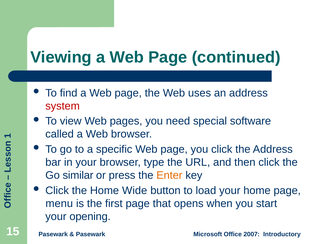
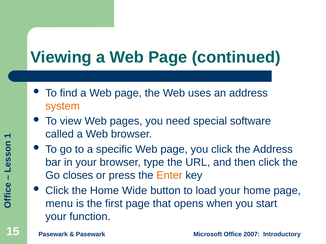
system colour: red -> orange (63, 106)
similar: similar -> closes (78, 176)
opening: opening -> function (90, 217)
